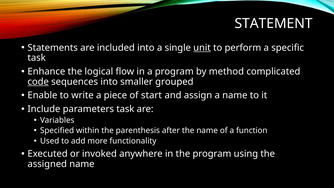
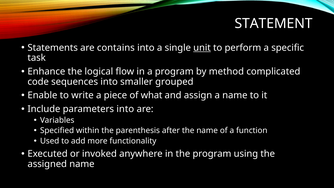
included: included -> contains (116, 48)
code underline: present -> none (38, 82)
start: start -> what (152, 95)
parameters task: task -> into (125, 109)
